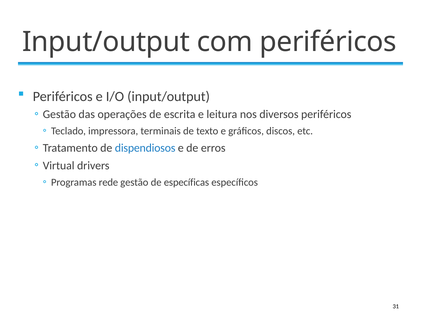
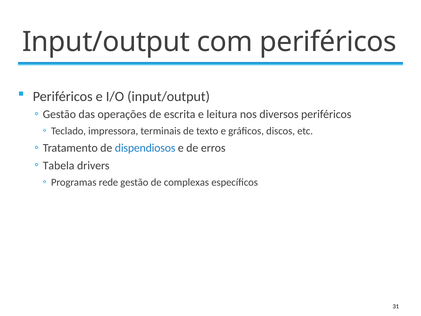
Virtual: Virtual -> Tabela (59, 165)
específicas: específicas -> complexas (186, 182)
